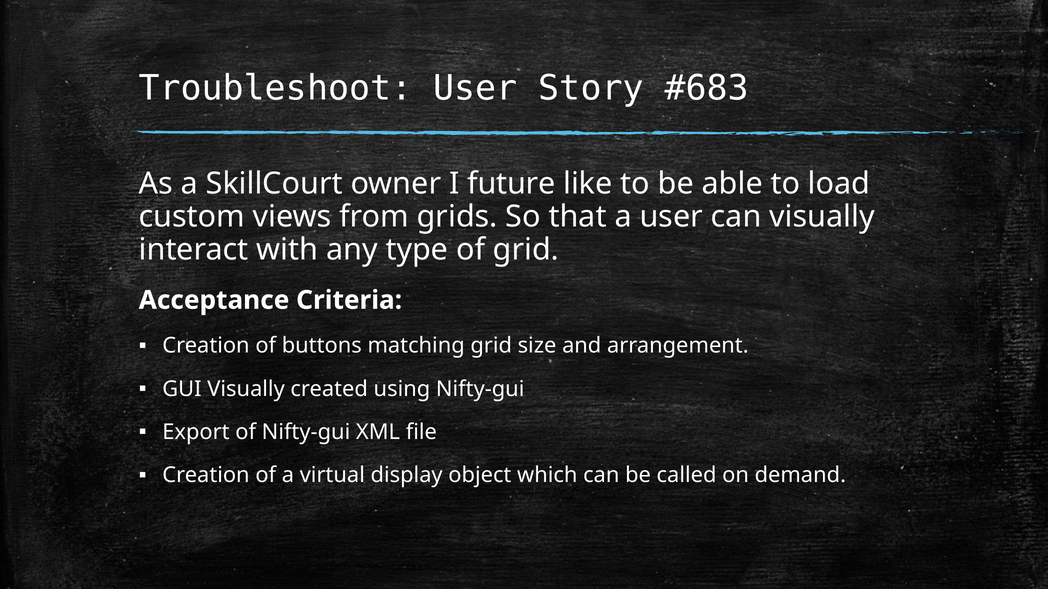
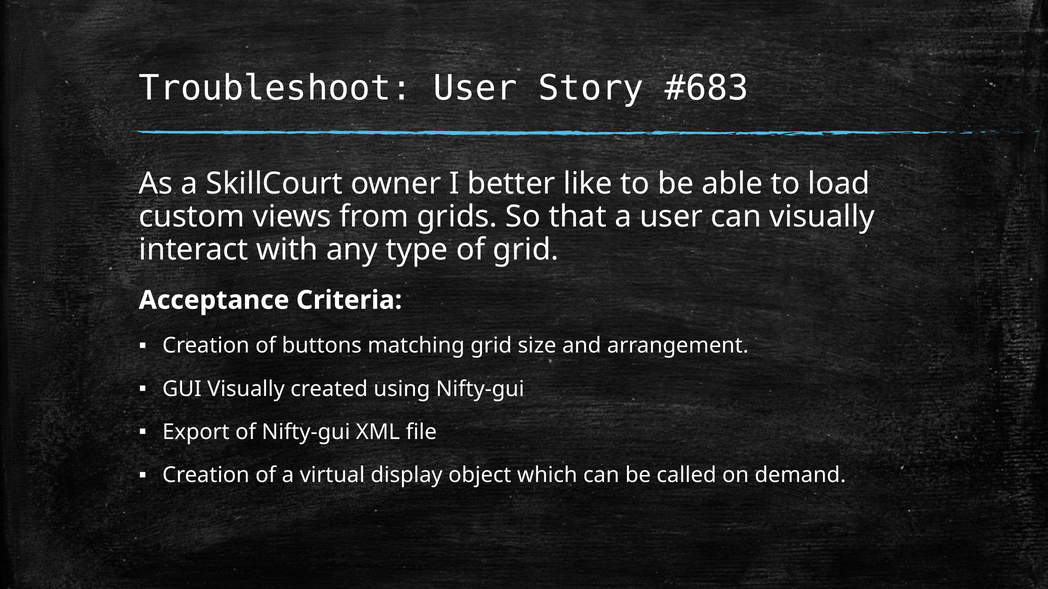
future: future -> better (511, 184)
